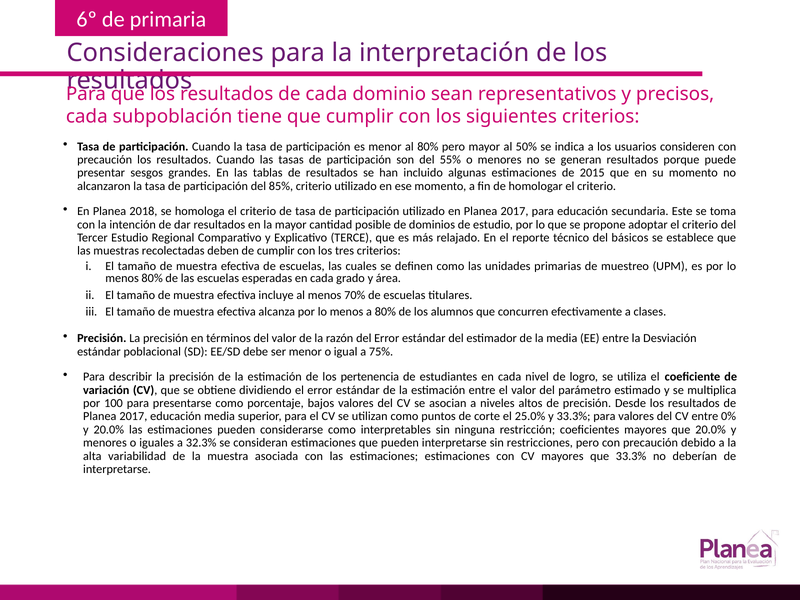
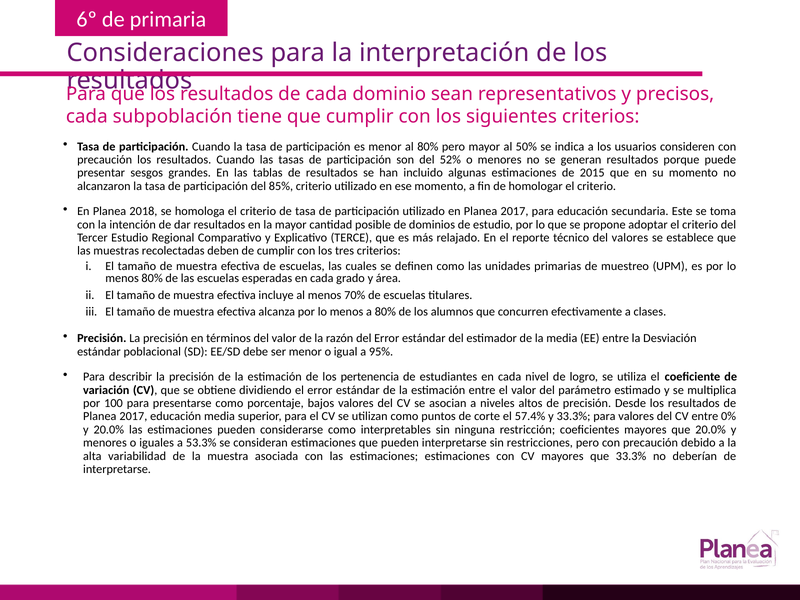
55%: 55% -> 52% (450, 160)
del básicos: básicos -> valores (630, 238)
75%: 75% -> 95% (381, 352)
25.0%: 25.0% -> 57.4% (530, 416)
32.3%: 32.3% -> 53.3% (201, 443)
